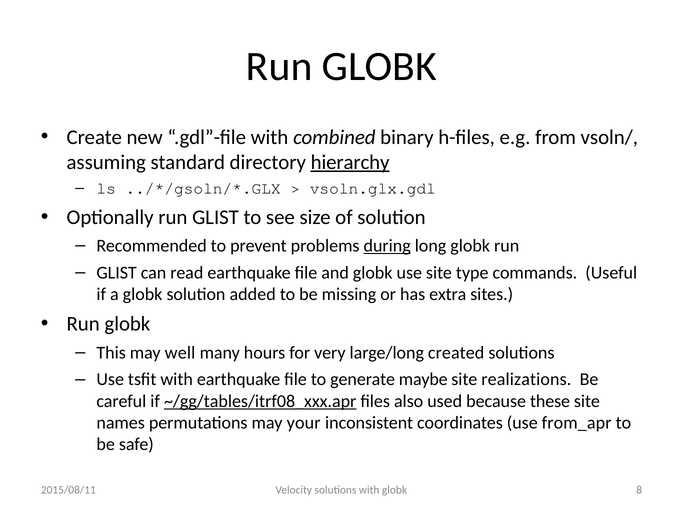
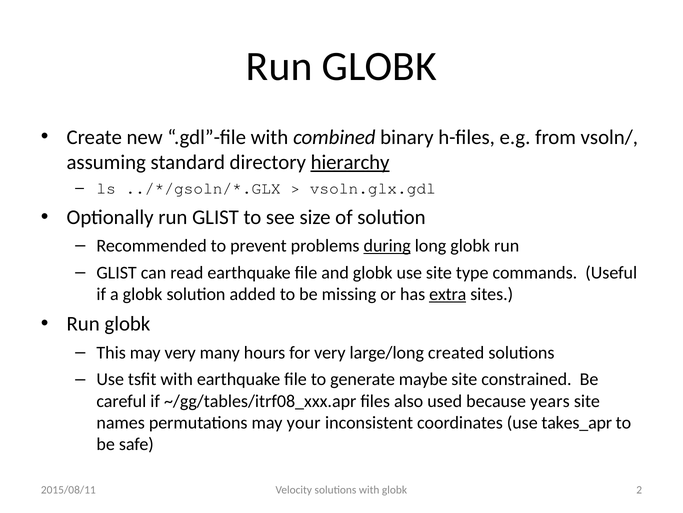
extra underline: none -> present (448, 294)
may well: well -> very (180, 352)
realizations: realizations -> constrained (526, 379)
~/gg/tables/itrf08_xxx.apr underline: present -> none (260, 401)
these: these -> years (550, 401)
from_apr: from_apr -> takes_apr (577, 422)
8: 8 -> 2 (639, 489)
